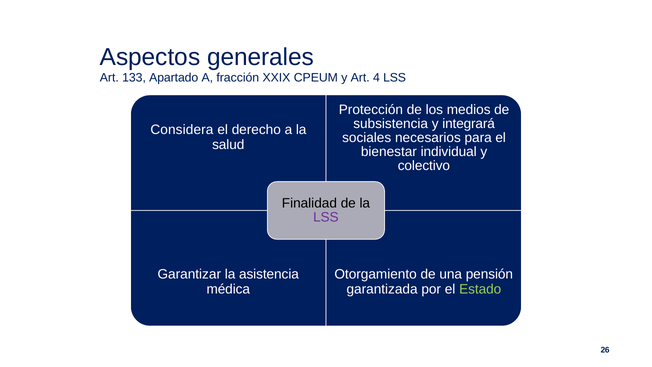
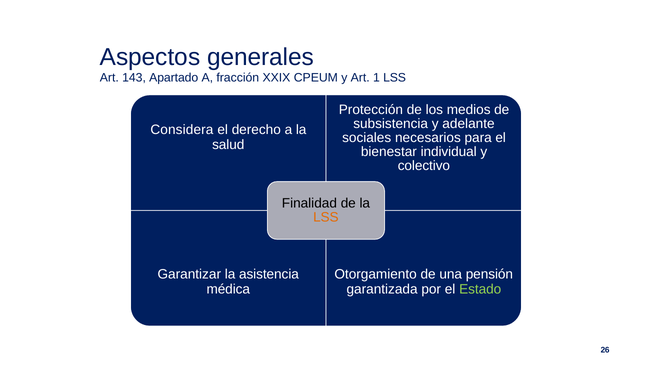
133: 133 -> 143 (134, 78)
4: 4 -> 1 (376, 78)
integrará: integrará -> adelante (469, 124)
LSS colour: purple -> orange (326, 217)
